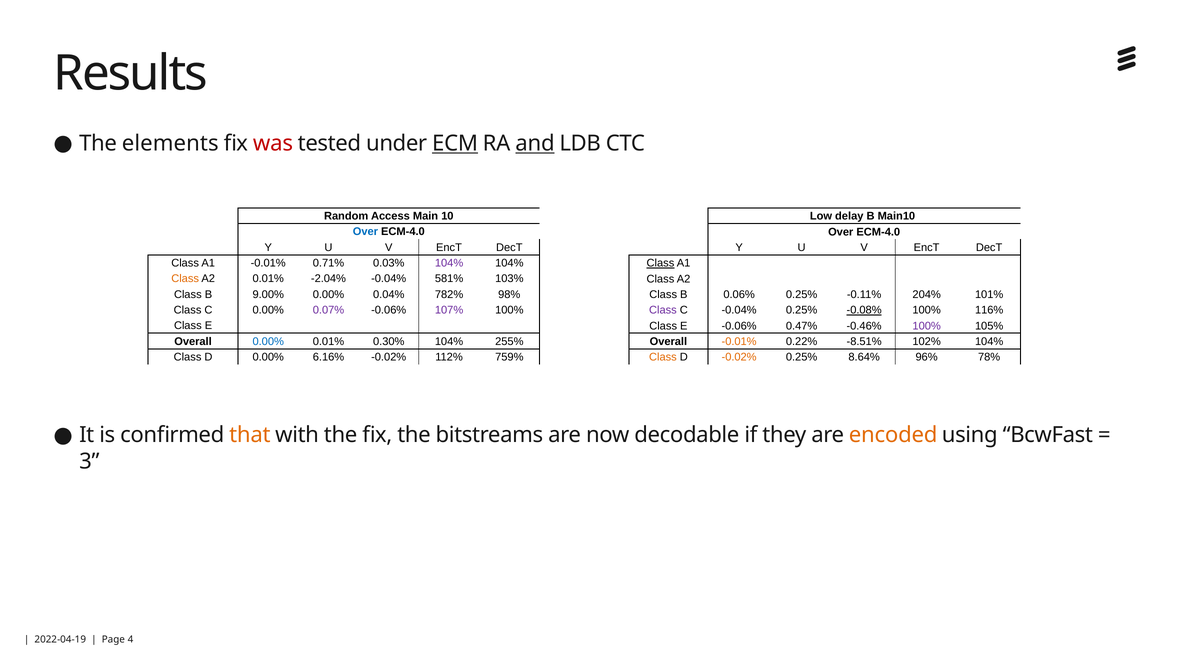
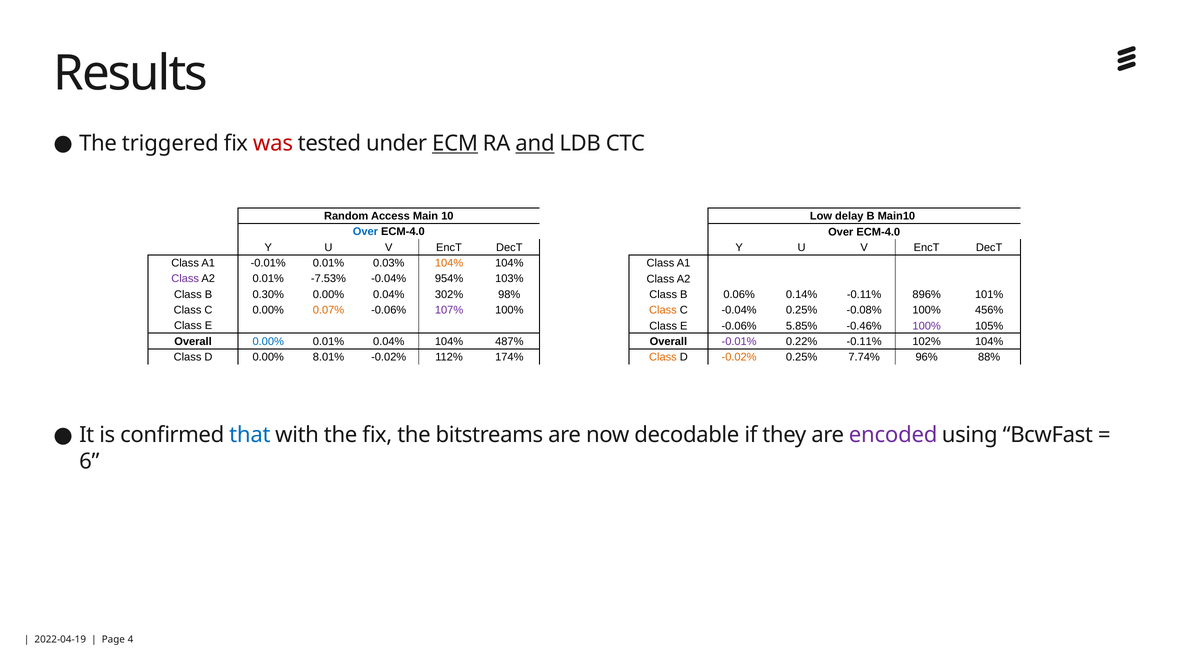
elements: elements -> triggered (170, 143)
-0.01% 0.71%: 0.71% -> 0.01% (328, 263)
104% colour: purple -> orange (449, 263)
Class underline: present -> none (660, 263)
Class colour: orange -> purple (185, 279)
-2.04%: -2.04% -> -7.53% (328, 279)
581%: 581% -> 954% (449, 279)
9.00%: 9.00% -> 0.30% (268, 294)
782%: 782% -> 302% (449, 294)
0.06% 0.25%: 0.25% -> 0.14% (802, 294)
204%: 204% -> 896% (927, 294)
0.07% colour: purple -> orange (328, 310)
Class colour: purple -> orange (663, 310)
-0.08% underline: present -> none (864, 310)
116%: 116% -> 456% (989, 310)
0.47%: 0.47% -> 5.85% (802, 326)
0.01% 0.30%: 0.30% -> 0.04% (389, 341)
255%: 255% -> 487% (509, 341)
-0.01% colour: orange -> purple (739, 342)
0.22% -8.51%: -8.51% -> -0.11% (864, 342)
6.16%: 6.16% -> 8.01% (328, 357)
759%: 759% -> 174% (509, 357)
8.64%: 8.64% -> 7.74% (864, 357)
78%: 78% -> 88% (989, 357)
that colour: orange -> blue (250, 435)
encoded colour: orange -> purple (893, 435)
3: 3 -> 6 (89, 462)
